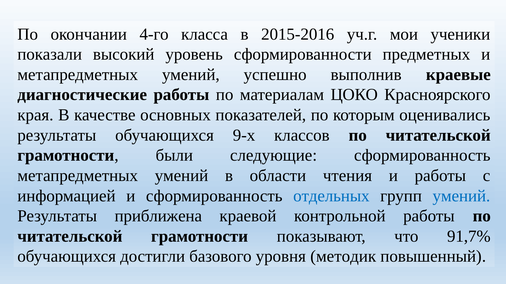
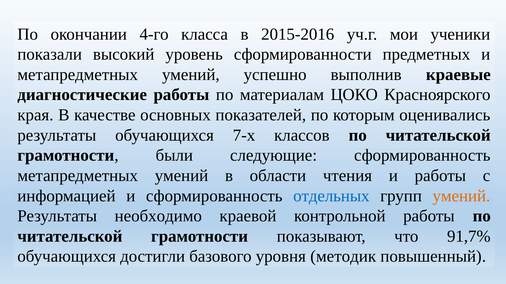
9-х: 9-х -> 7-х (244, 135)
умений colour: blue -> orange (461, 196)
приближена: приближена -> необходимо (158, 216)
